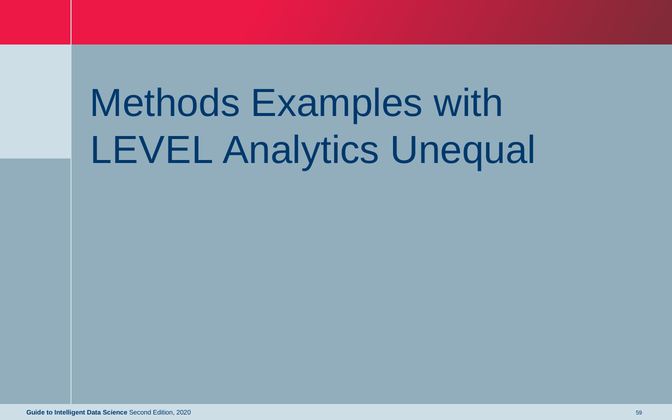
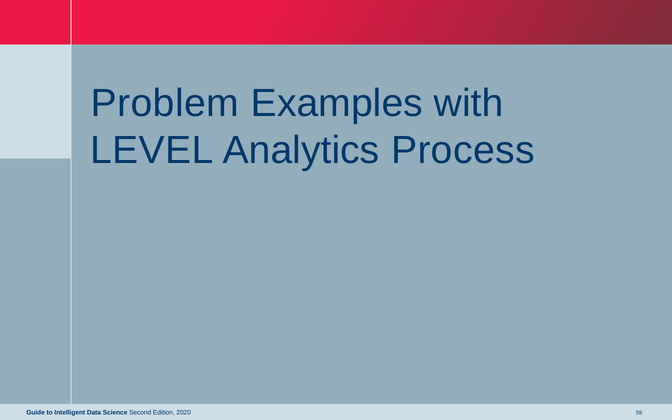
Methods: Methods -> Problem (165, 103)
Unequal: Unequal -> Process (463, 150)
